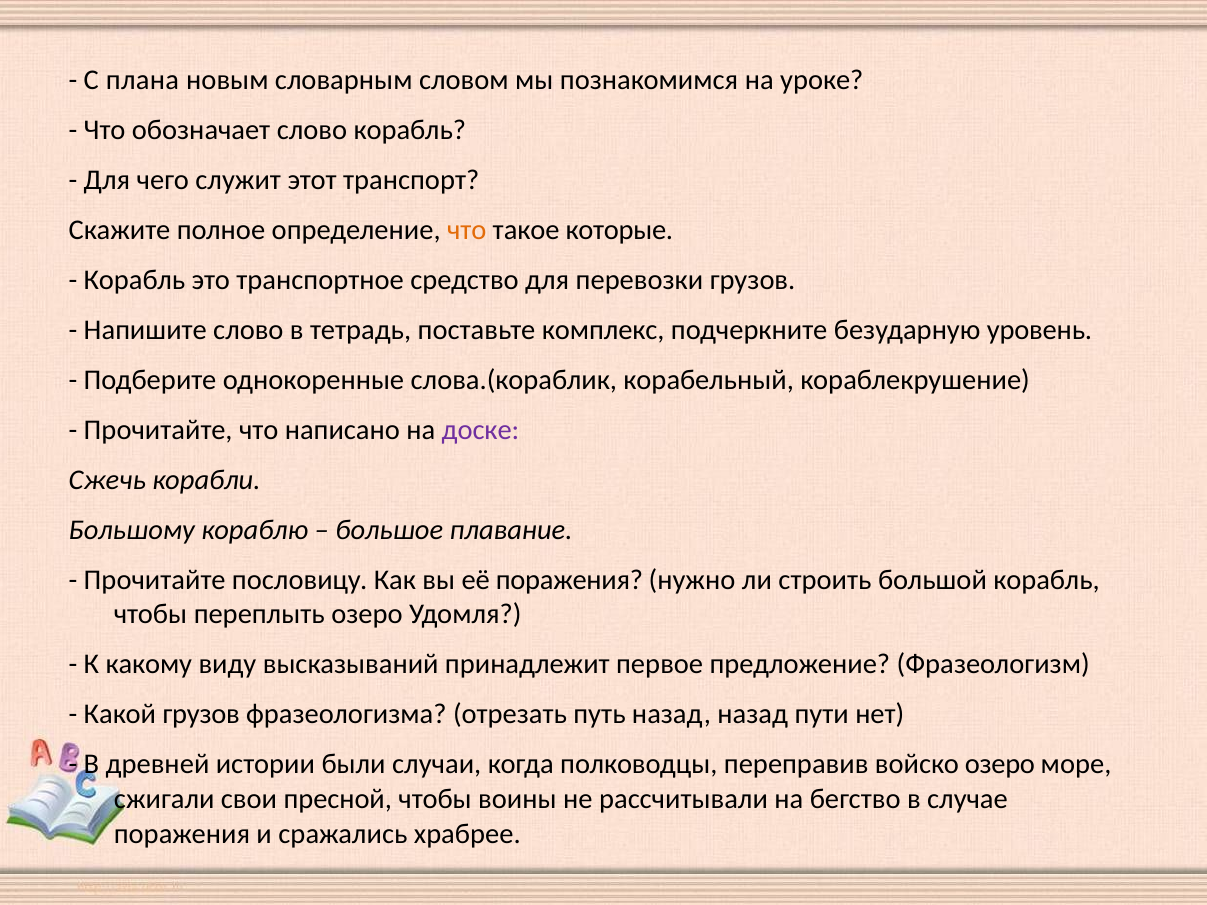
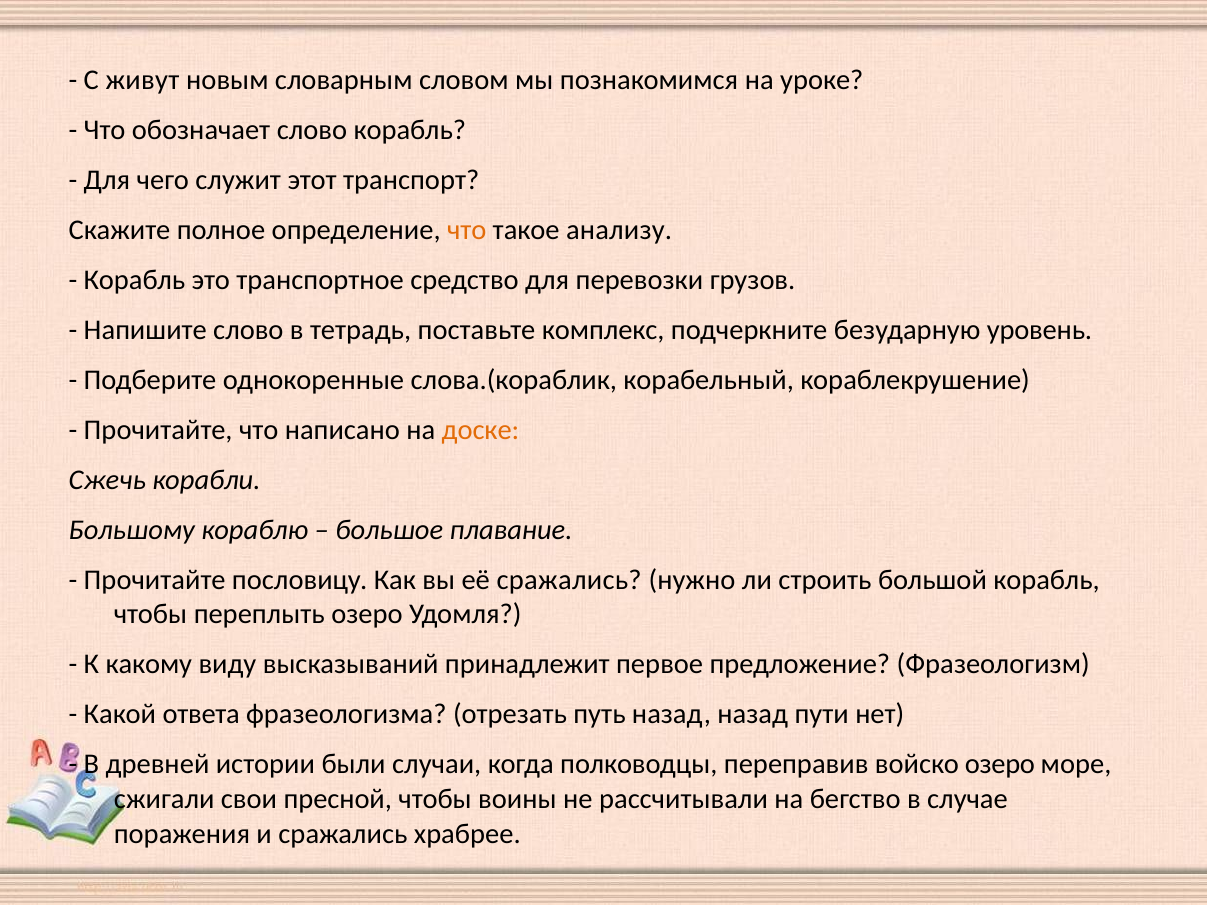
плана: плана -> живут (142, 80)
которые: которые -> анализу (619, 230)
доске colour: purple -> orange (481, 430)
её поражения: поражения -> сражались (569, 580)
Какой грузов: грузов -> ответа (201, 715)
